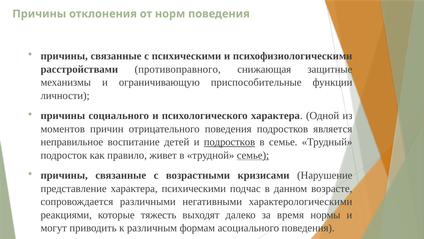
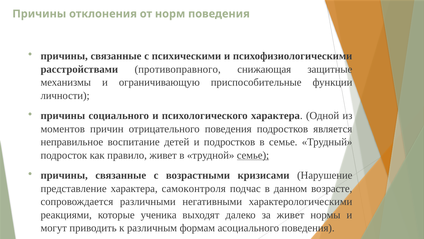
подростков underline: present -> none (230, 142)
характера психическими: психическими -> самоконтроля (194, 188)
тяжесть: тяжесть -> ученика (159, 215)
за время: время -> живет (291, 215)
